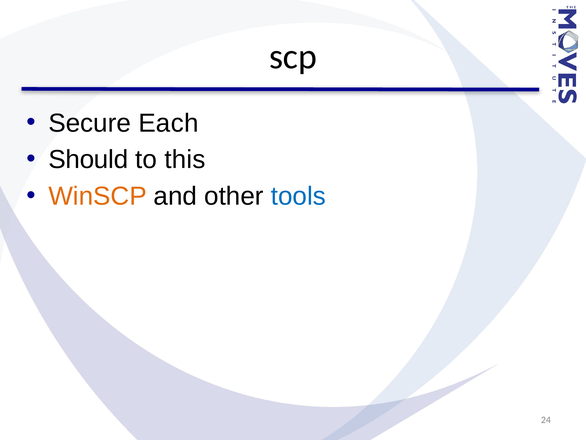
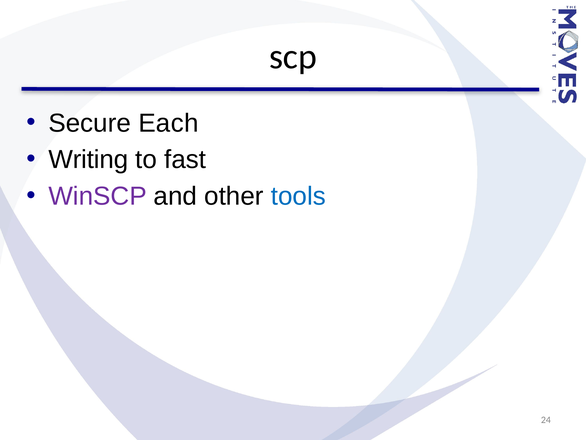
Should: Should -> Writing (88, 159)
this: this -> fast (185, 159)
WinSCP colour: orange -> purple (98, 196)
